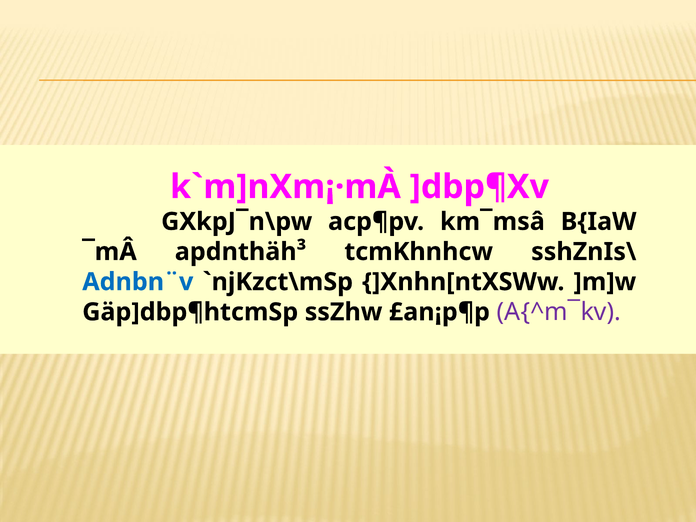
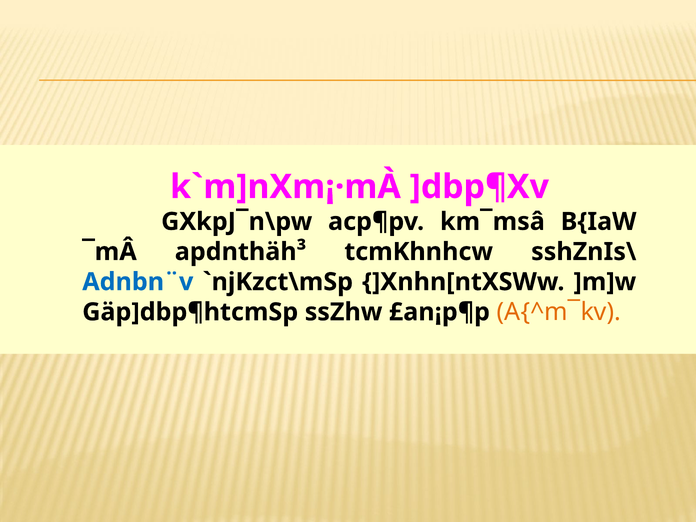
A{^m¯kv colour: purple -> orange (559, 312)
